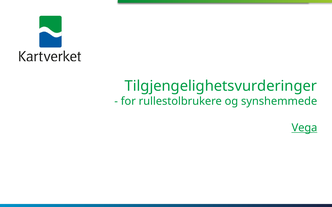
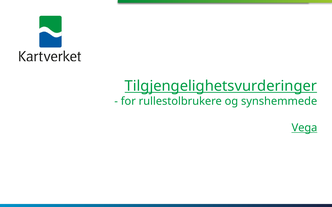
Tilgjengelighetsvurderinger underline: none -> present (221, 86)
